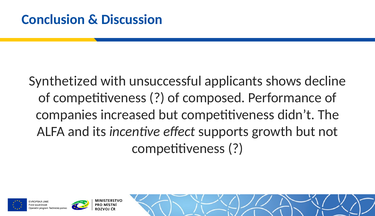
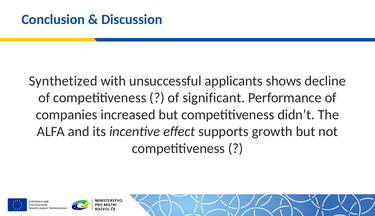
composed: composed -> significant (214, 98)
